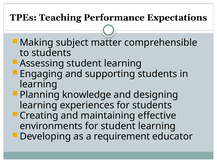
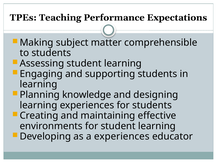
a requirement: requirement -> experiences (122, 136)
